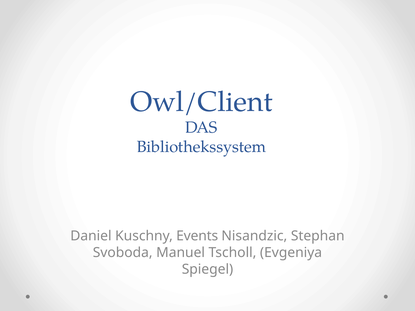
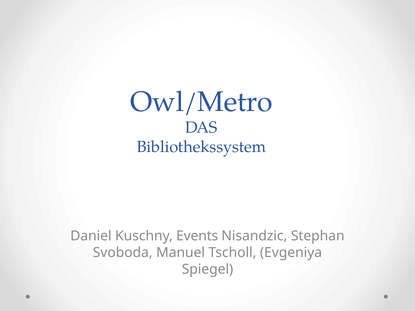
Owl/Client: Owl/Client -> Owl/Metro (201, 102)
